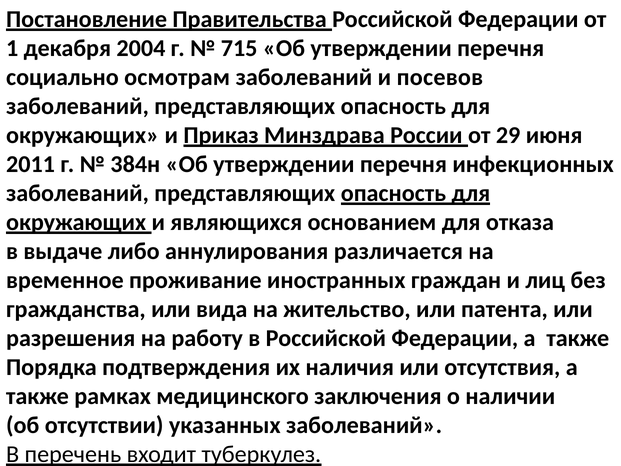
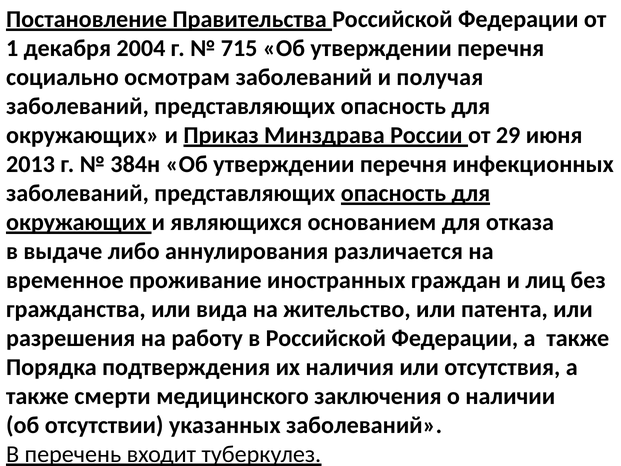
посевов: посевов -> получая (440, 77)
2011: 2011 -> 2013 (31, 164)
рамках: рамках -> смерти (112, 396)
